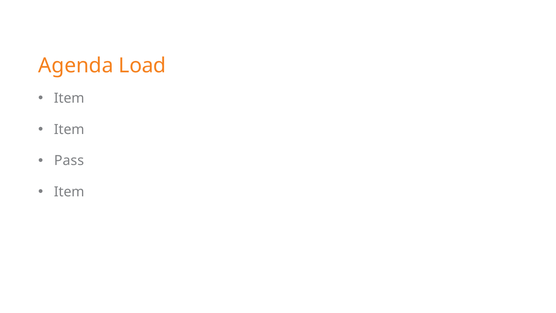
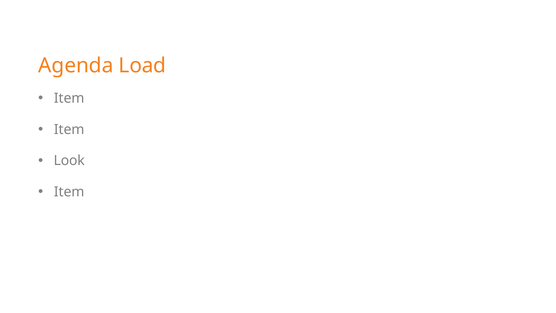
Pass: Pass -> Look (69, 161)
